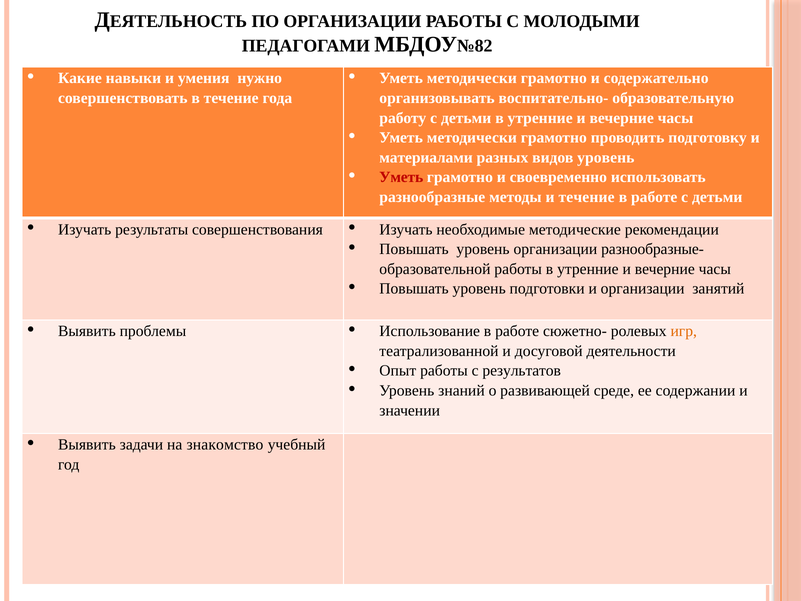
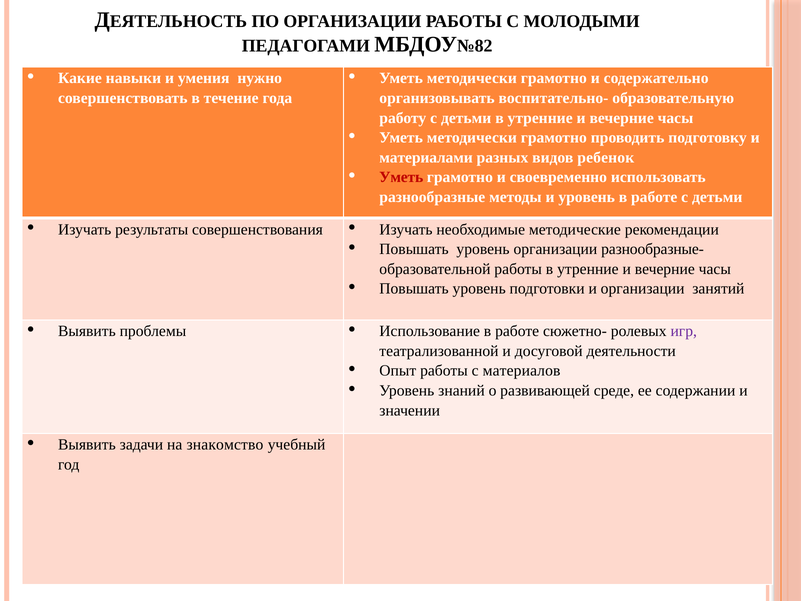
видов уровень: уровень -> ребенок (606, 157)
и течение: течение -> уровень (587, 197)
игр colour: orange -> purple (684, 331)
результатов: результатов -> материалов (522, 371)
